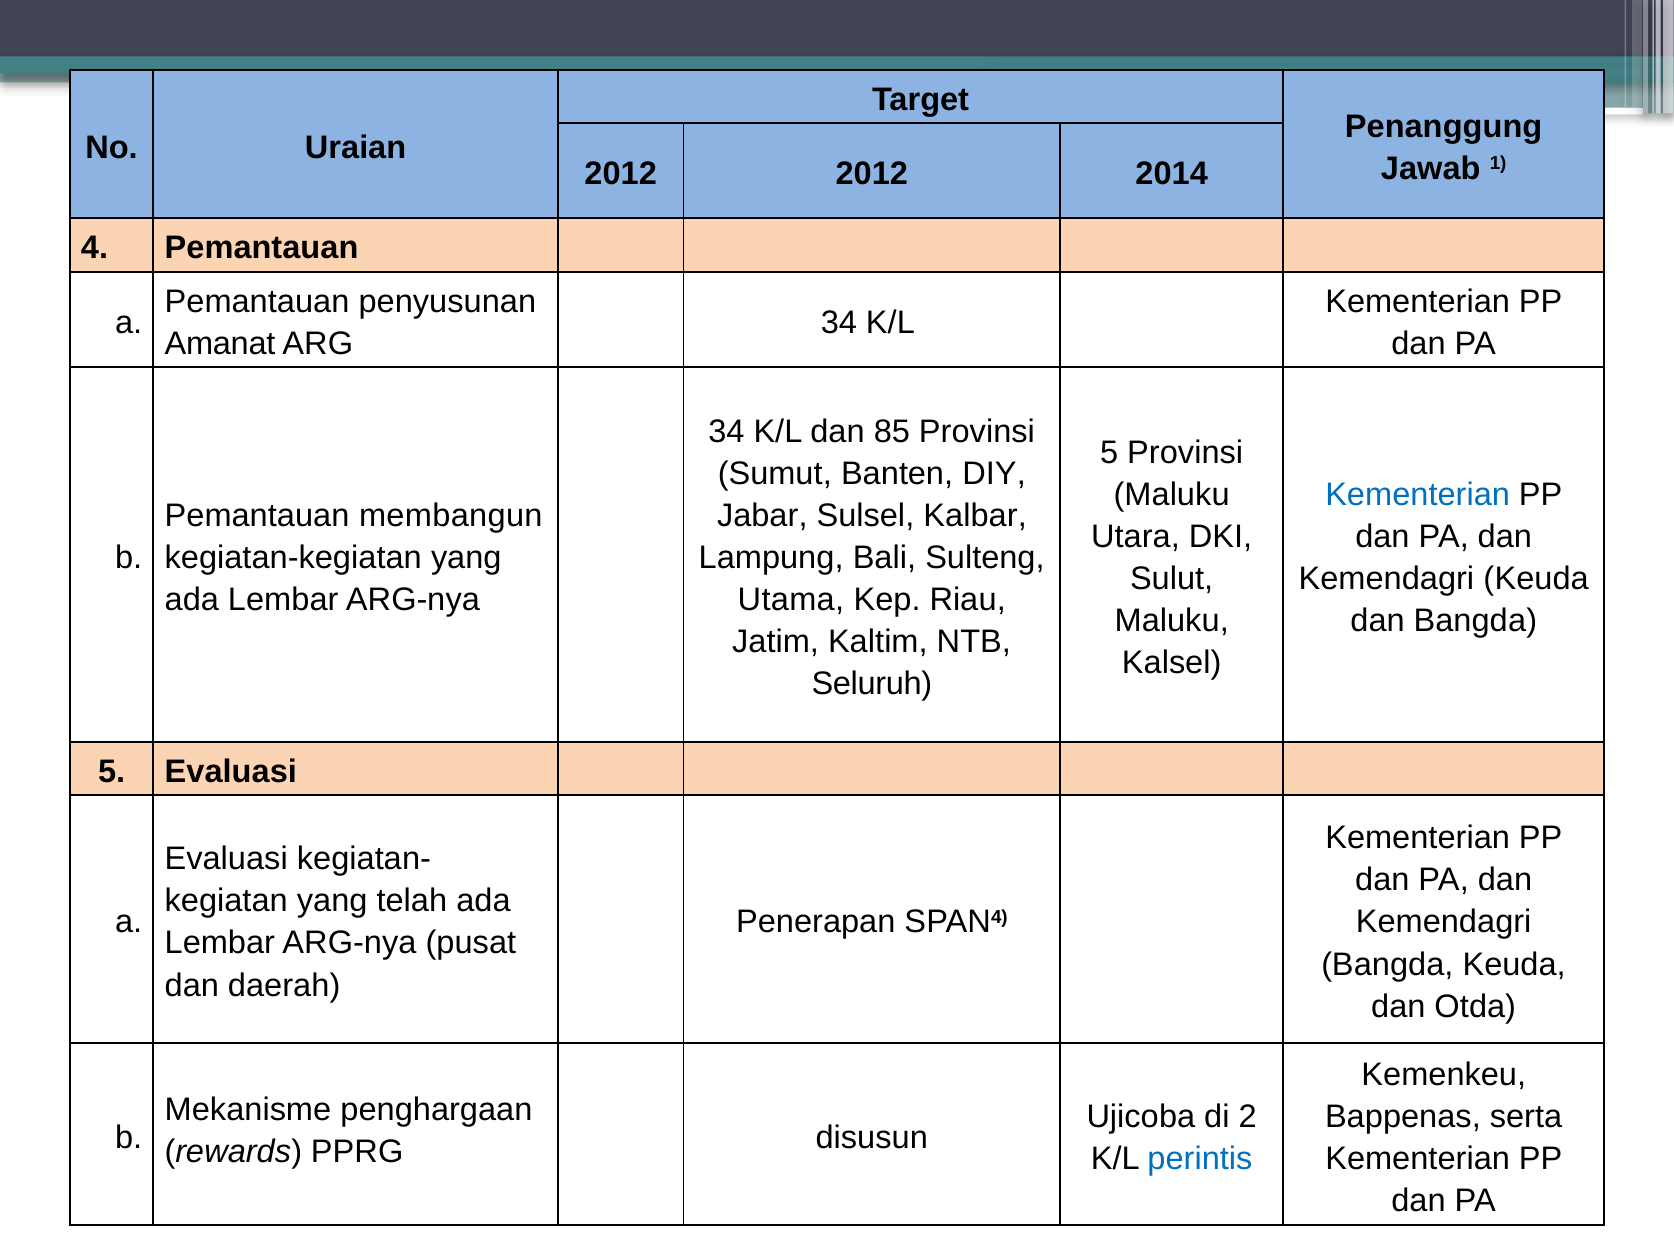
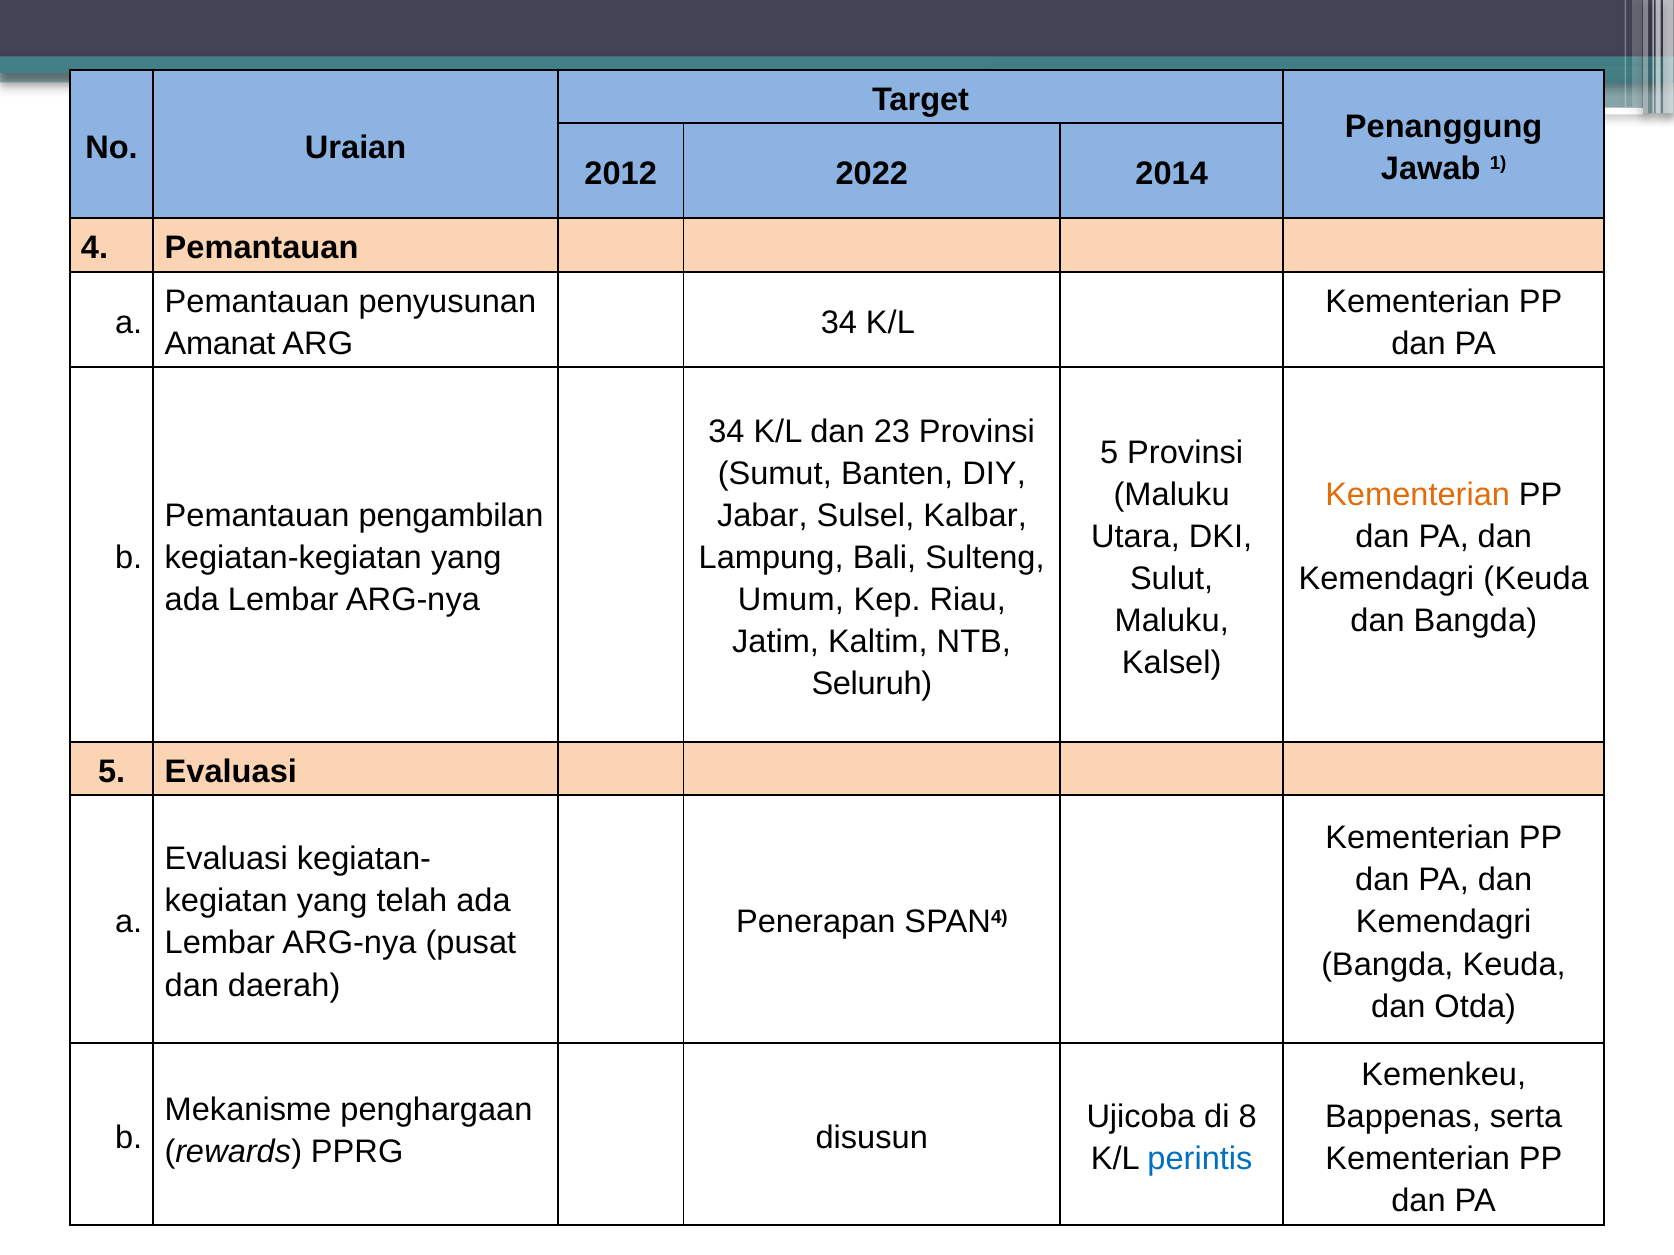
2012 2012: 2012 -> 2022 (872, 174)
85: 85 -> 23 (892, 432)
Kementerian colour: blue -> orange (1418, 495)
membangun: membangun -> pengambilan (451, 516)
Utama: Utama -> Umum (791, 600)
2: 2 -> 8 (1248, 1117)
